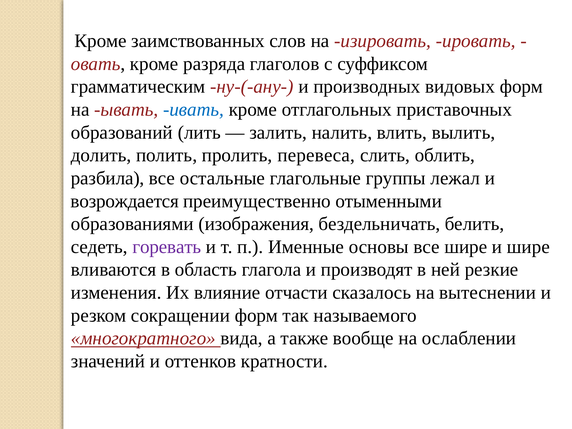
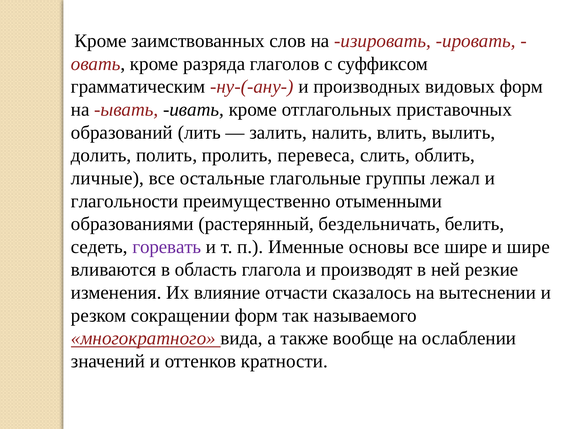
ивать colour: blue -> black (194, 110)
разбила: разбила -> личные (107, 178)
возрождается: возрождается -> глагольности (125, 201)
изображения: изображения -> растерянный (256, 224)
